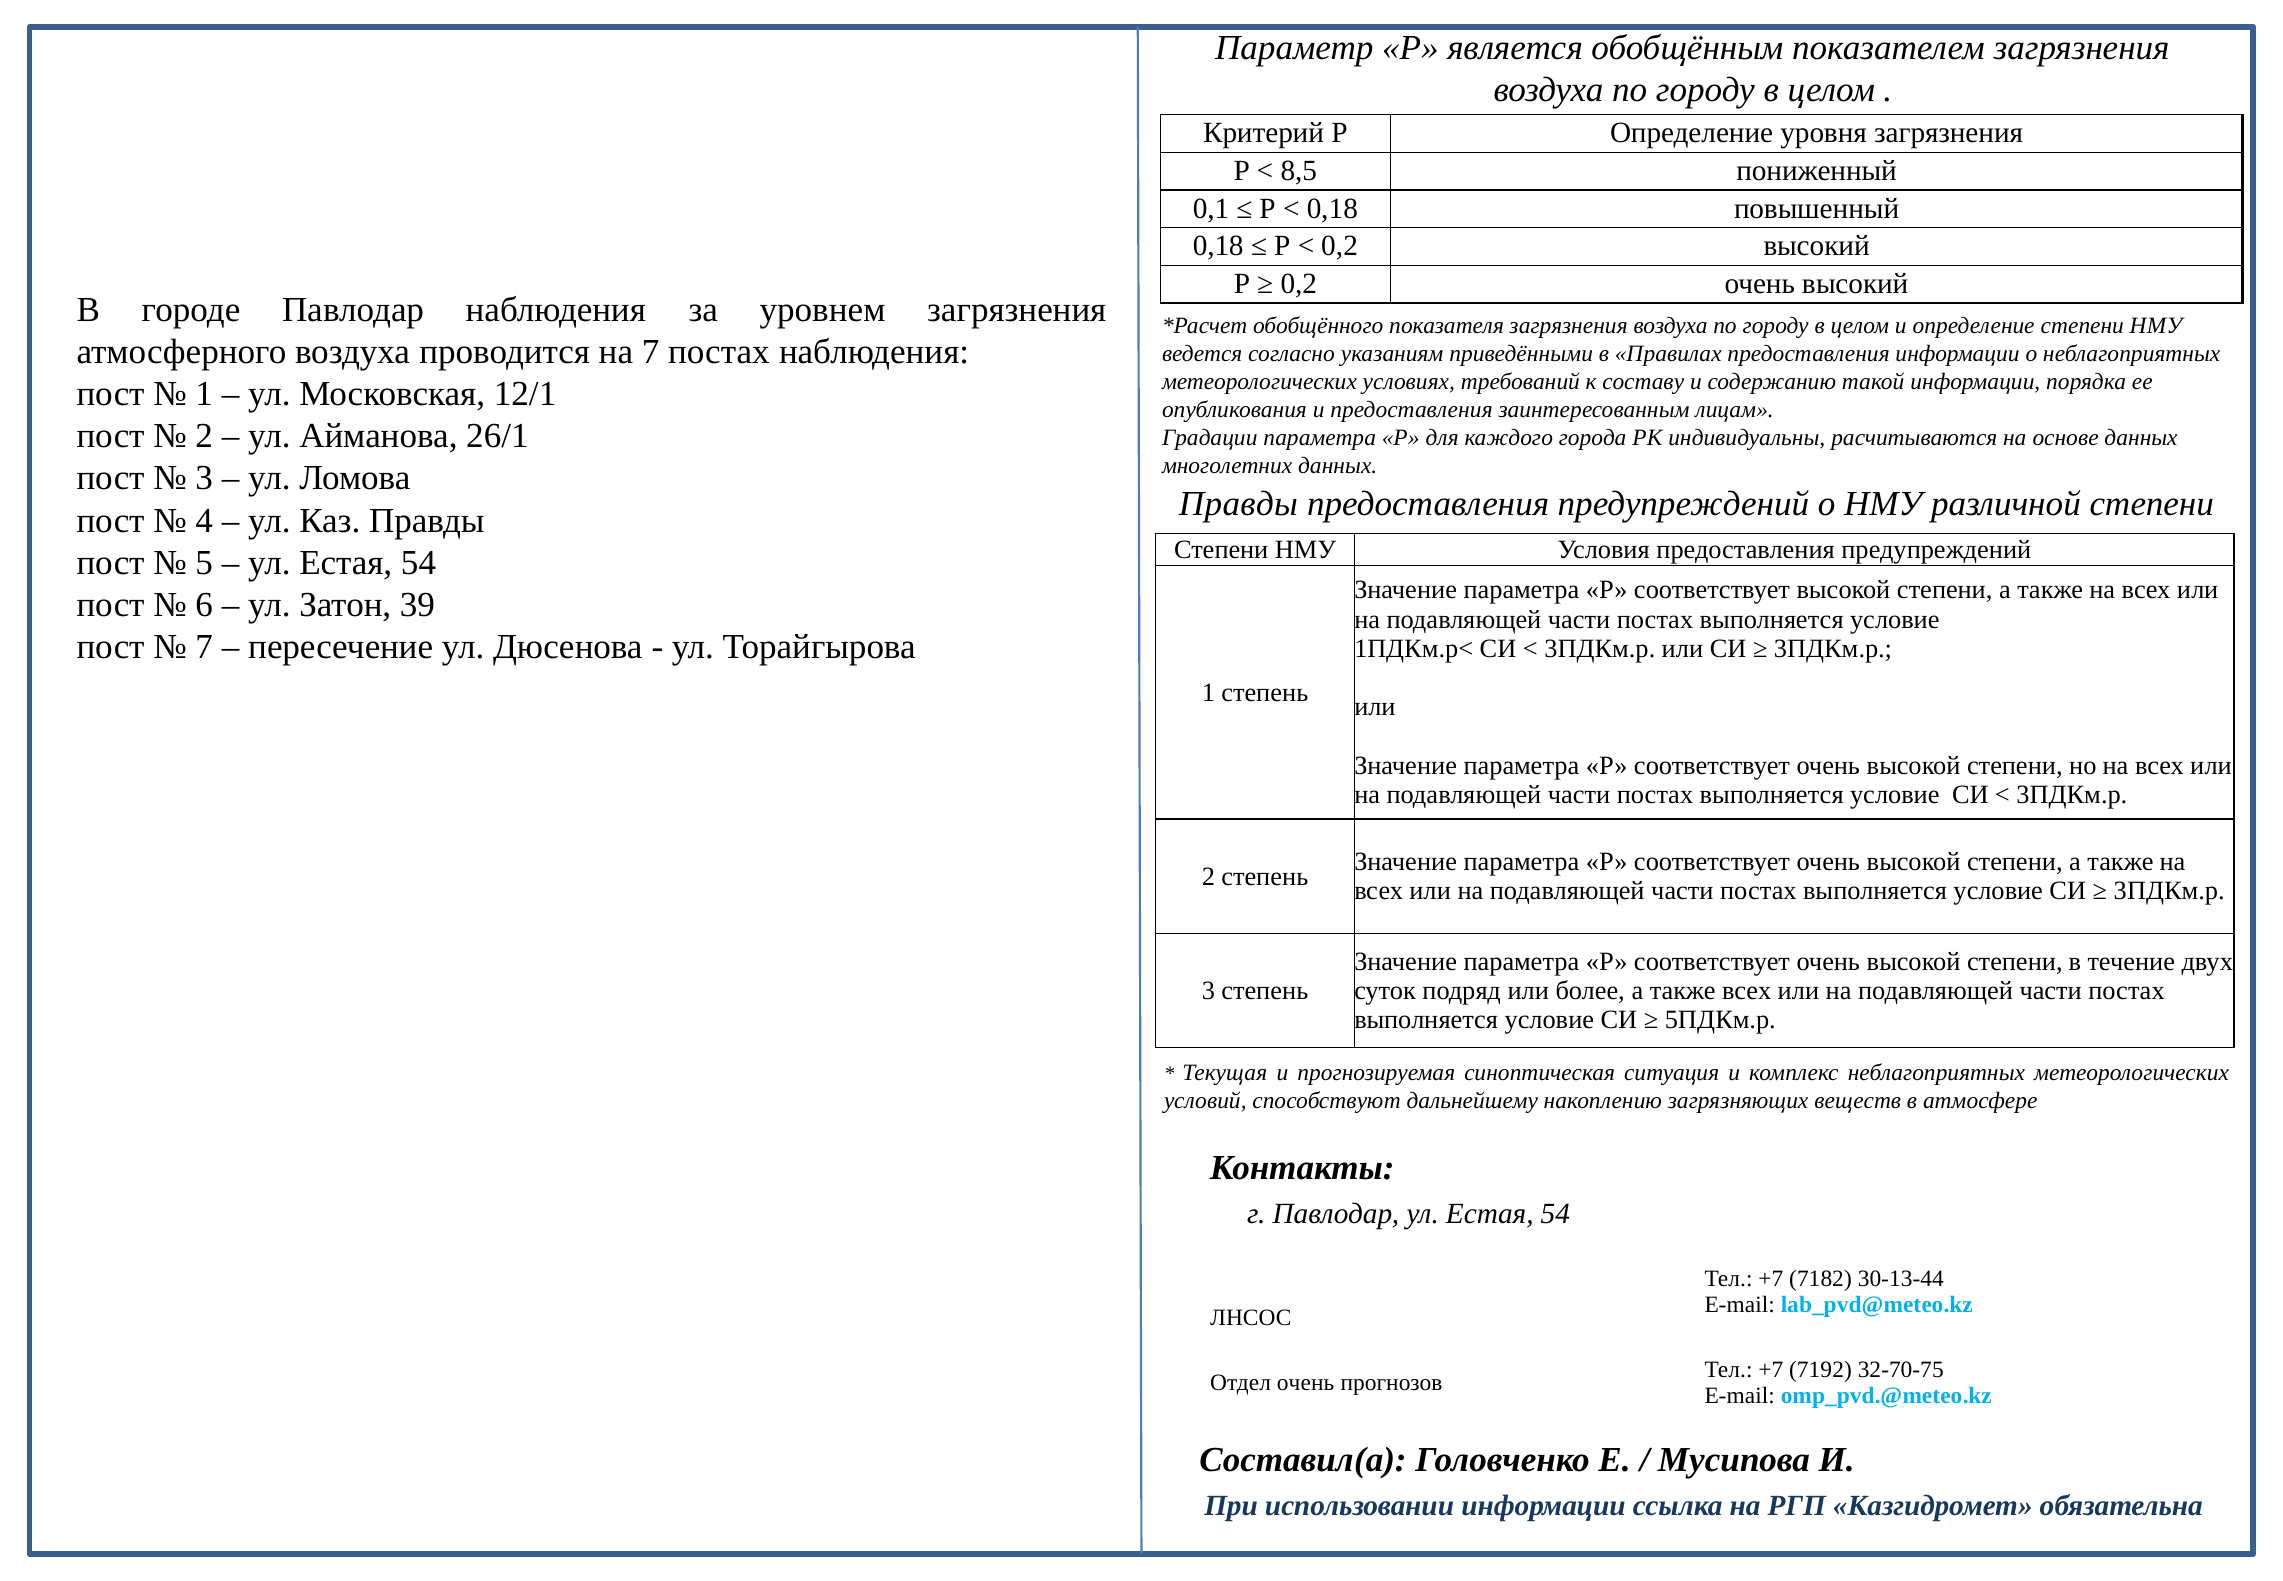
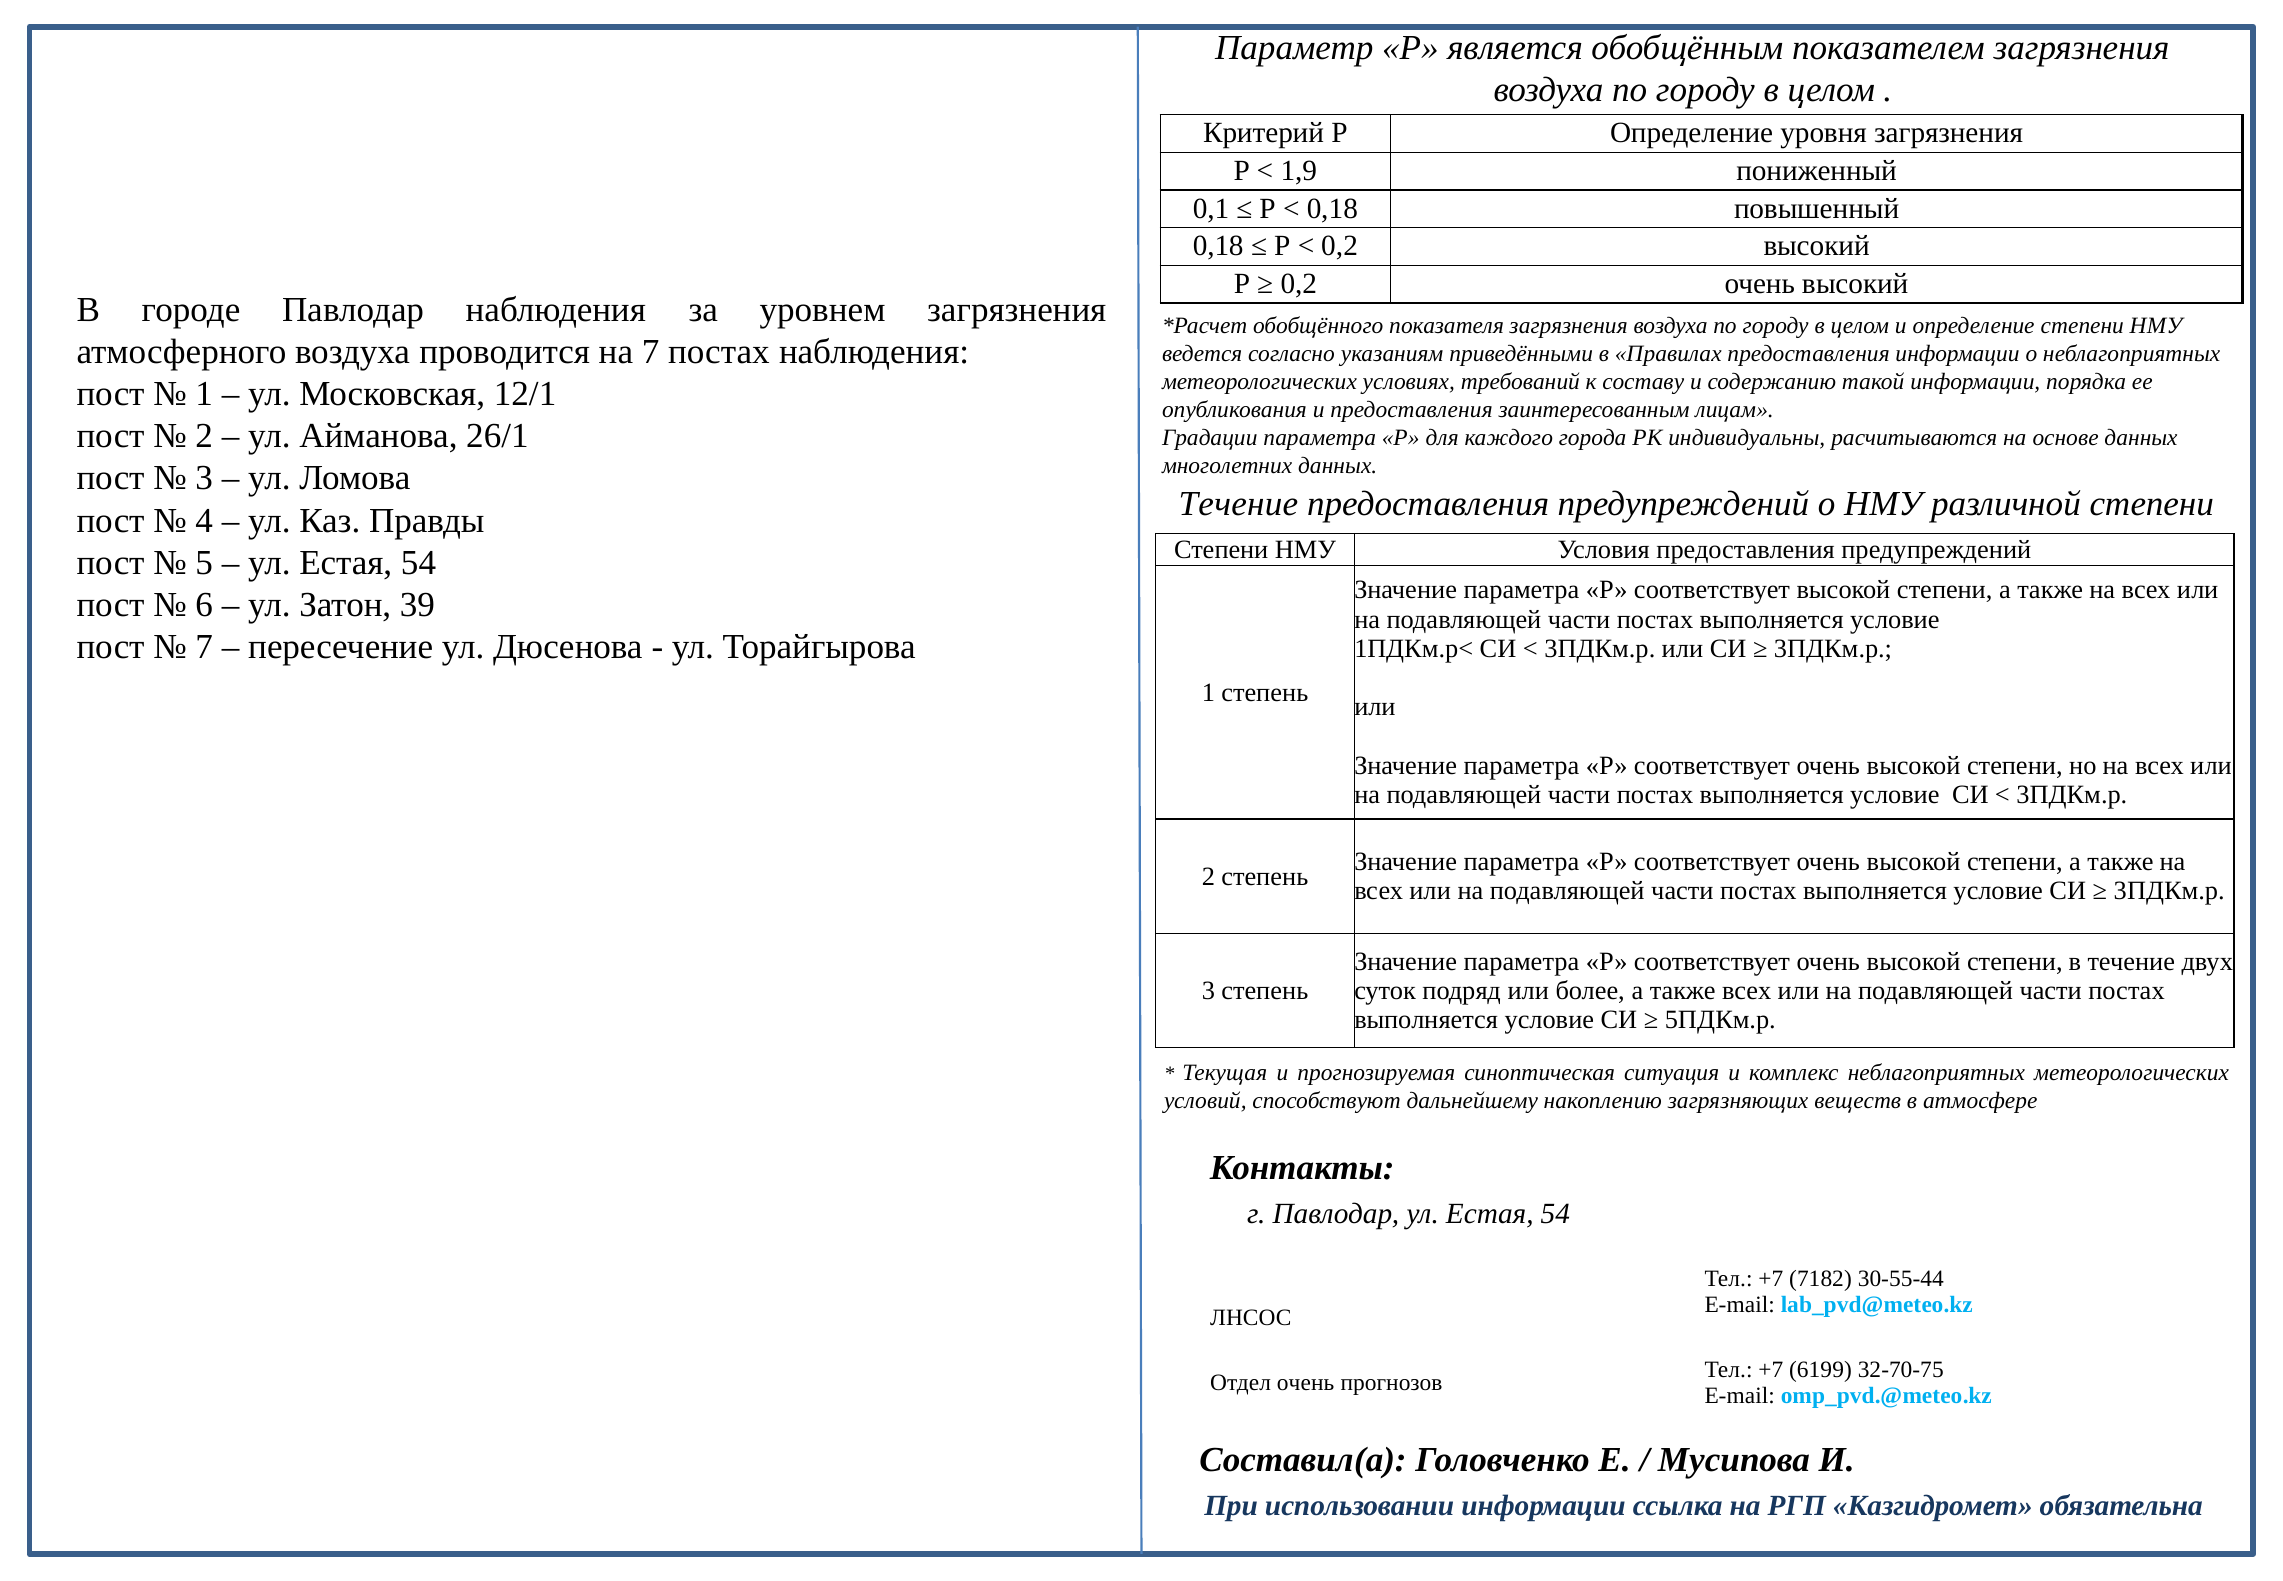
8,5: 8,5 -> 1,9 (1299, 171)
Правды: Правды -> Течение (1238, 503)
30-13-44: 30-13-44 -> 30-55-44 (1901, 1278)
7192: 7192 -> 6199 (1820, 1369)
